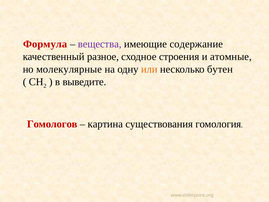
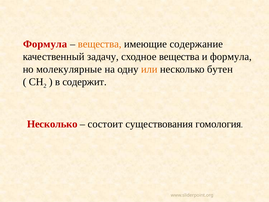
вещества colour: purple -> orange (100, 44)
разное: разное -> задачу (103, 57)
сходное строения: строения -> вещества (179, 57)
и атомные: атомные -> формула (231, 57)
выведите: выведите -> содержит (85, 82)
Гомологов: Гомологов -> Несколько (52, 124)
картина: картина -> состоит (105, 124)
